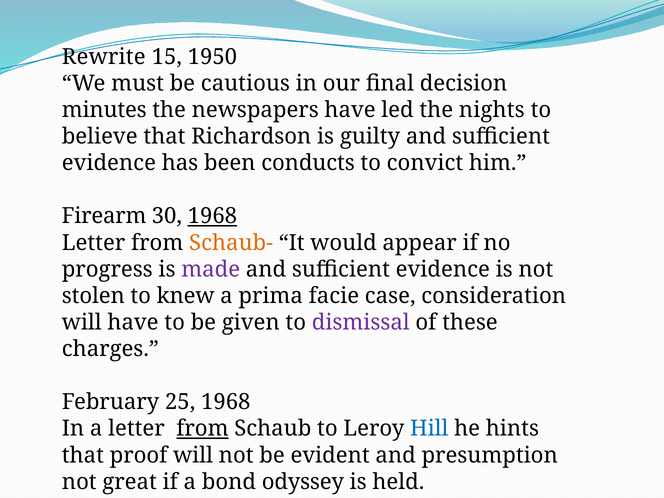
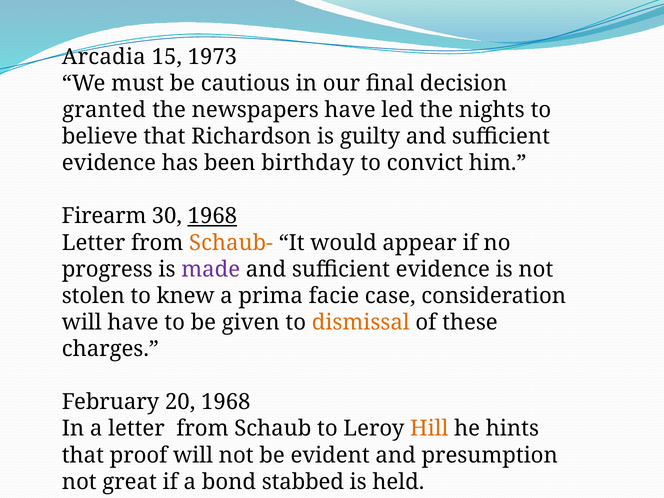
Rewrite: Rewrite -> Arcadia (104, 57)
1950: 1950 -> 1973 (212, 57)
minutes: minutes -> granted (104, 110)
conducts: conducts -> birthday (308, 163)
dismissal colour: purple -> orange (361, 322)
25: 25 -> 20 (180, 402)
from underline: present -> none (202, 429)
Hill colour: blue -> orange (429, 429)
odyssey: odyssey -> stabbed (303, 482)
